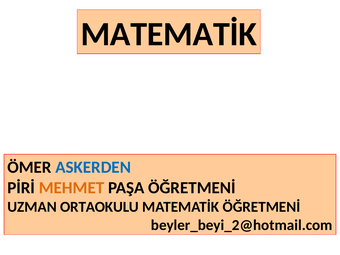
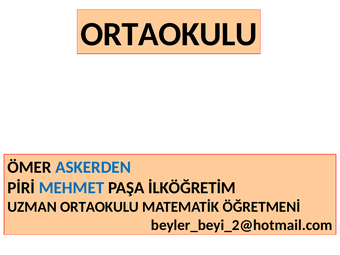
MATEMATİK: MATEMATİK -> ORTAOKULU (169, 34)
MEHMET colour: orange -> blue (71, 188)
PAŞA ÖĞRETMENİ: ÖĞRETMENİ -> İLKÖĞRETİM (192, 188)
